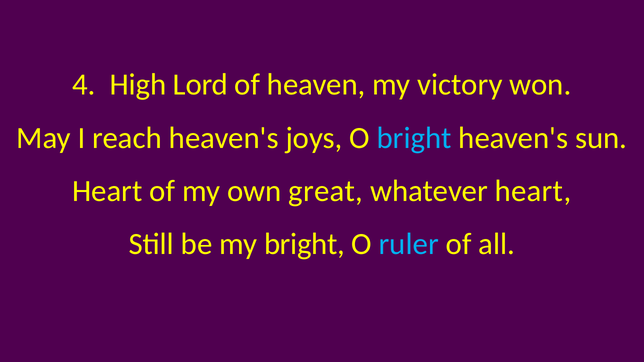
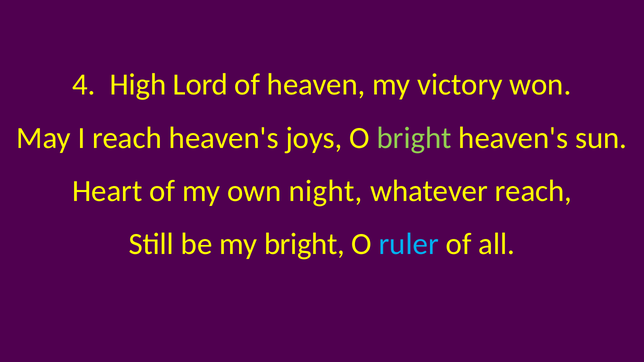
bright colour: light blue -> light green (414, 138)
great: great -> night (326, 191)
whatever heart: heart -> reach (533, 191)
